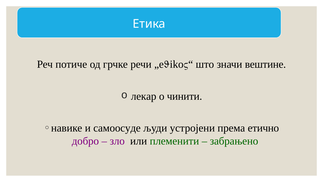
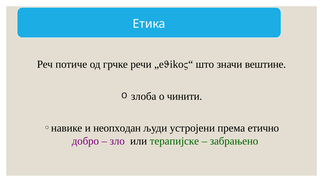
лекар: лекар -> злоба (144, 96)
самоoсуде: самоoсуде -> неопходан (117, 128)
племенити: племенити -> терапијске (174, 141)
